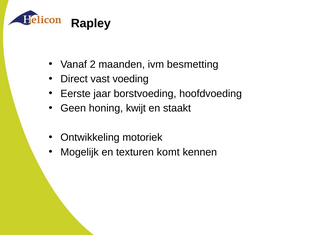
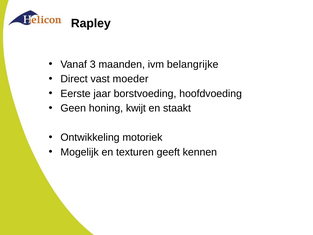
2: 2 -> 3 (93, 64)
besmetting: besmetting -> belangrijke (193, 64)
voeding: voeding -> moeder (131, 79)
komt: komt -> geeft (168, 152)
